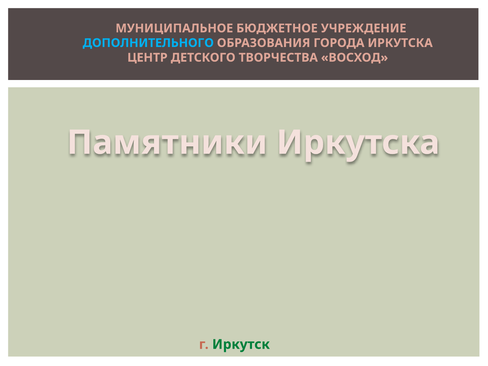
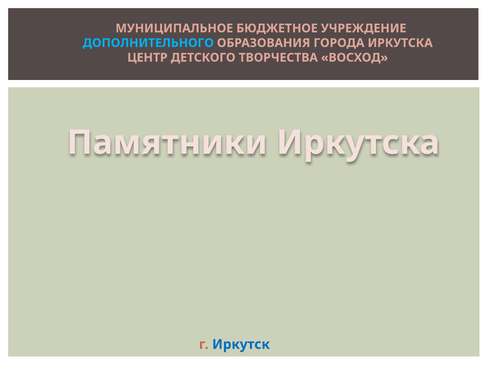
Иркутск colour: green -> blue (241, 344)
